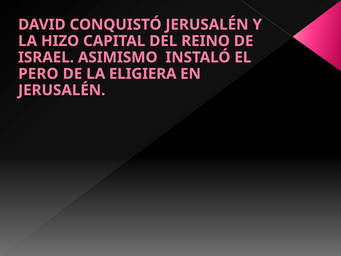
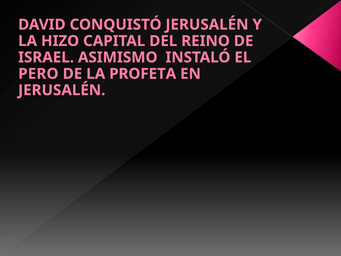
ELIGIERA: ELIGIERA -> PROFETA (143, 74)
